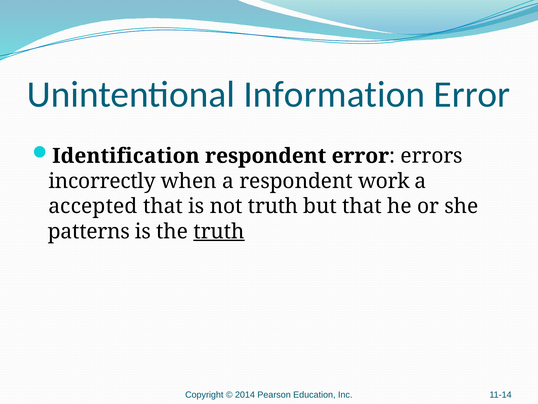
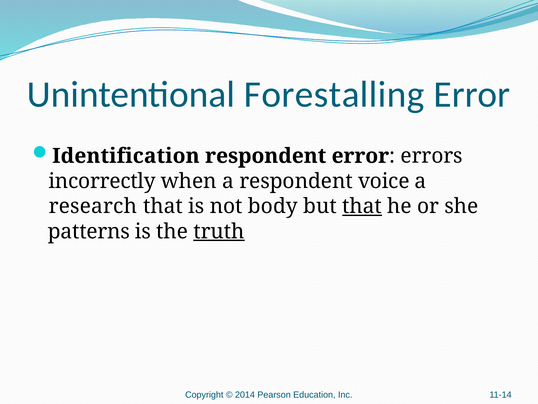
Information: Information -> Forestalling (334, 94)
work: work -> voice (384, 181)
accepted: accepted -> research (93, 206)
not truth: truth -> body (273, 206)
that underline: none -> present (362, 206)
